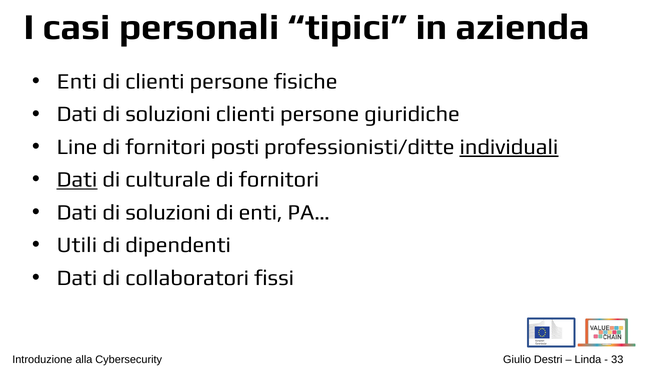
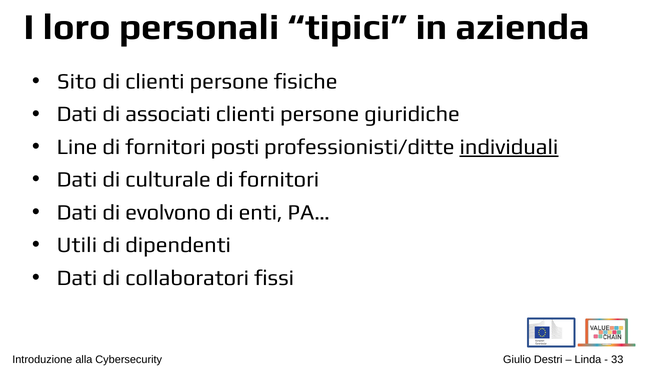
casi: casi -> loro (77, 27)
Enti: Enti -> Sito (77, 81)
soluzioni: soluzioni -> associati (168, 114)
Dati underline: present -> none (77, 180)
soluzioni: soluzioni -> evolvono (168, 212)
